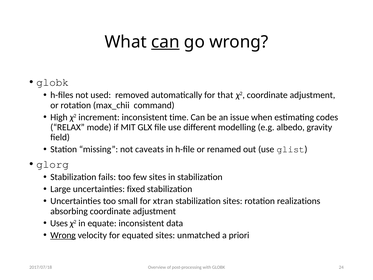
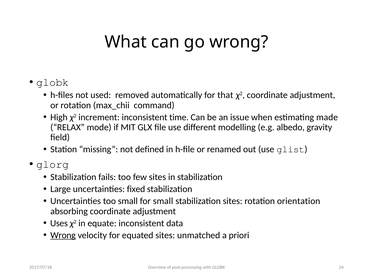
can underline: present -> none (165, 42)
codes: codes -> made (327, 117)
caveats: caveats -> defined (150, 149)
for xtran: xtran -> small (163, 201)
realizations: realizations -> orientation (299, 201)
